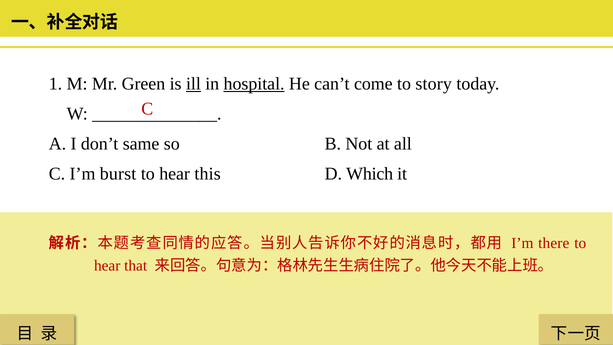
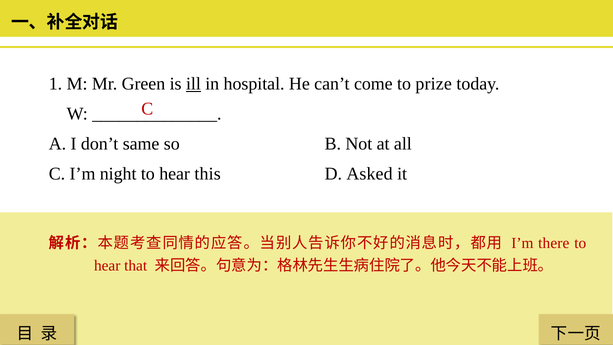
hospital underline: present -> none (254, 84)
story: story -> prize (434, 84)
burst: burst -> night (118, 174)
Which: Which -> Asked (370, 174)
